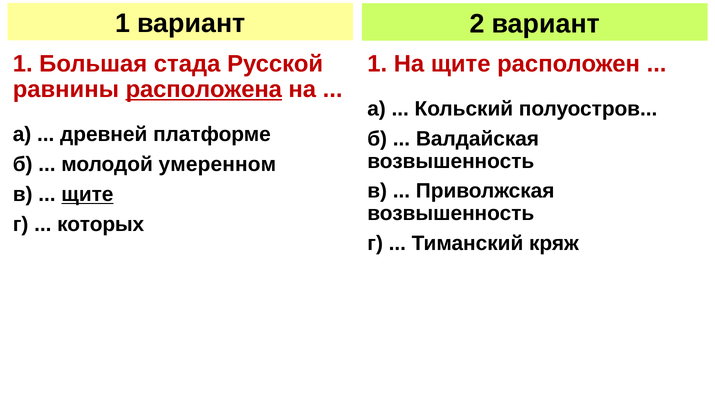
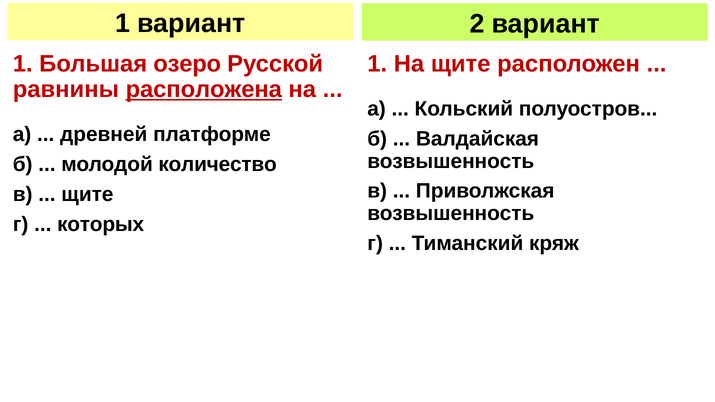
стада: стада -> озеро (187, 64)
умеренном: умеренном -> количество (218, 165)
щите underline: present -> none (87, 195)
